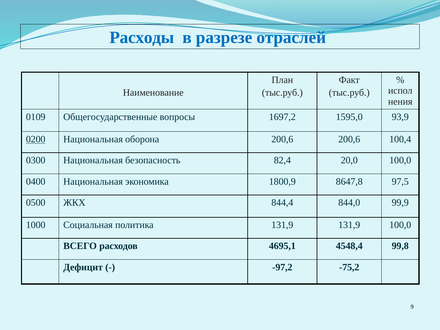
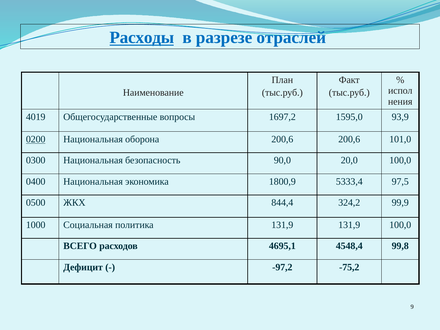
Расходы underline: none -> present (142, 38)
0109: 0109 -> 4019 (36, 117)
100,4: 100,4 -> 101,0 (400, 139)
82,4: 82,4 -> 90,0 (282, 160)
8647,8: 8647,8 -> 5333,4 (349, 182)
844,0: 844,0 -> 324,2 (349, 203)
